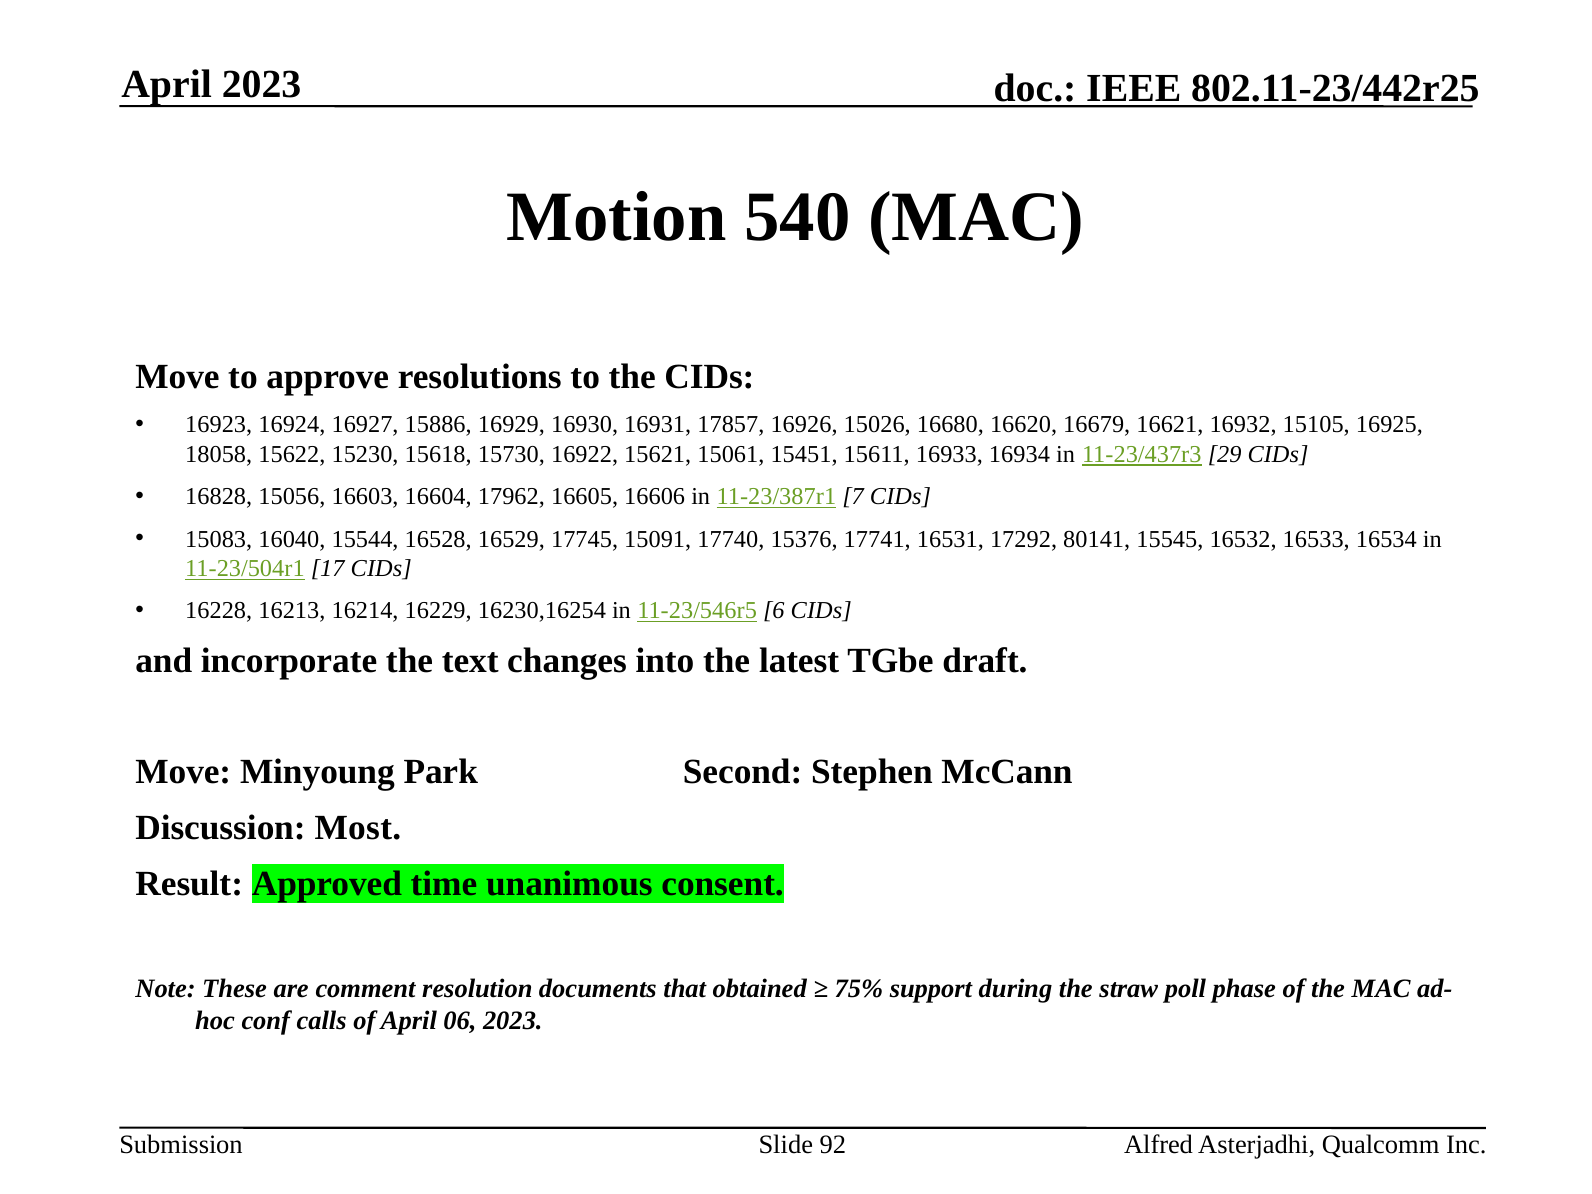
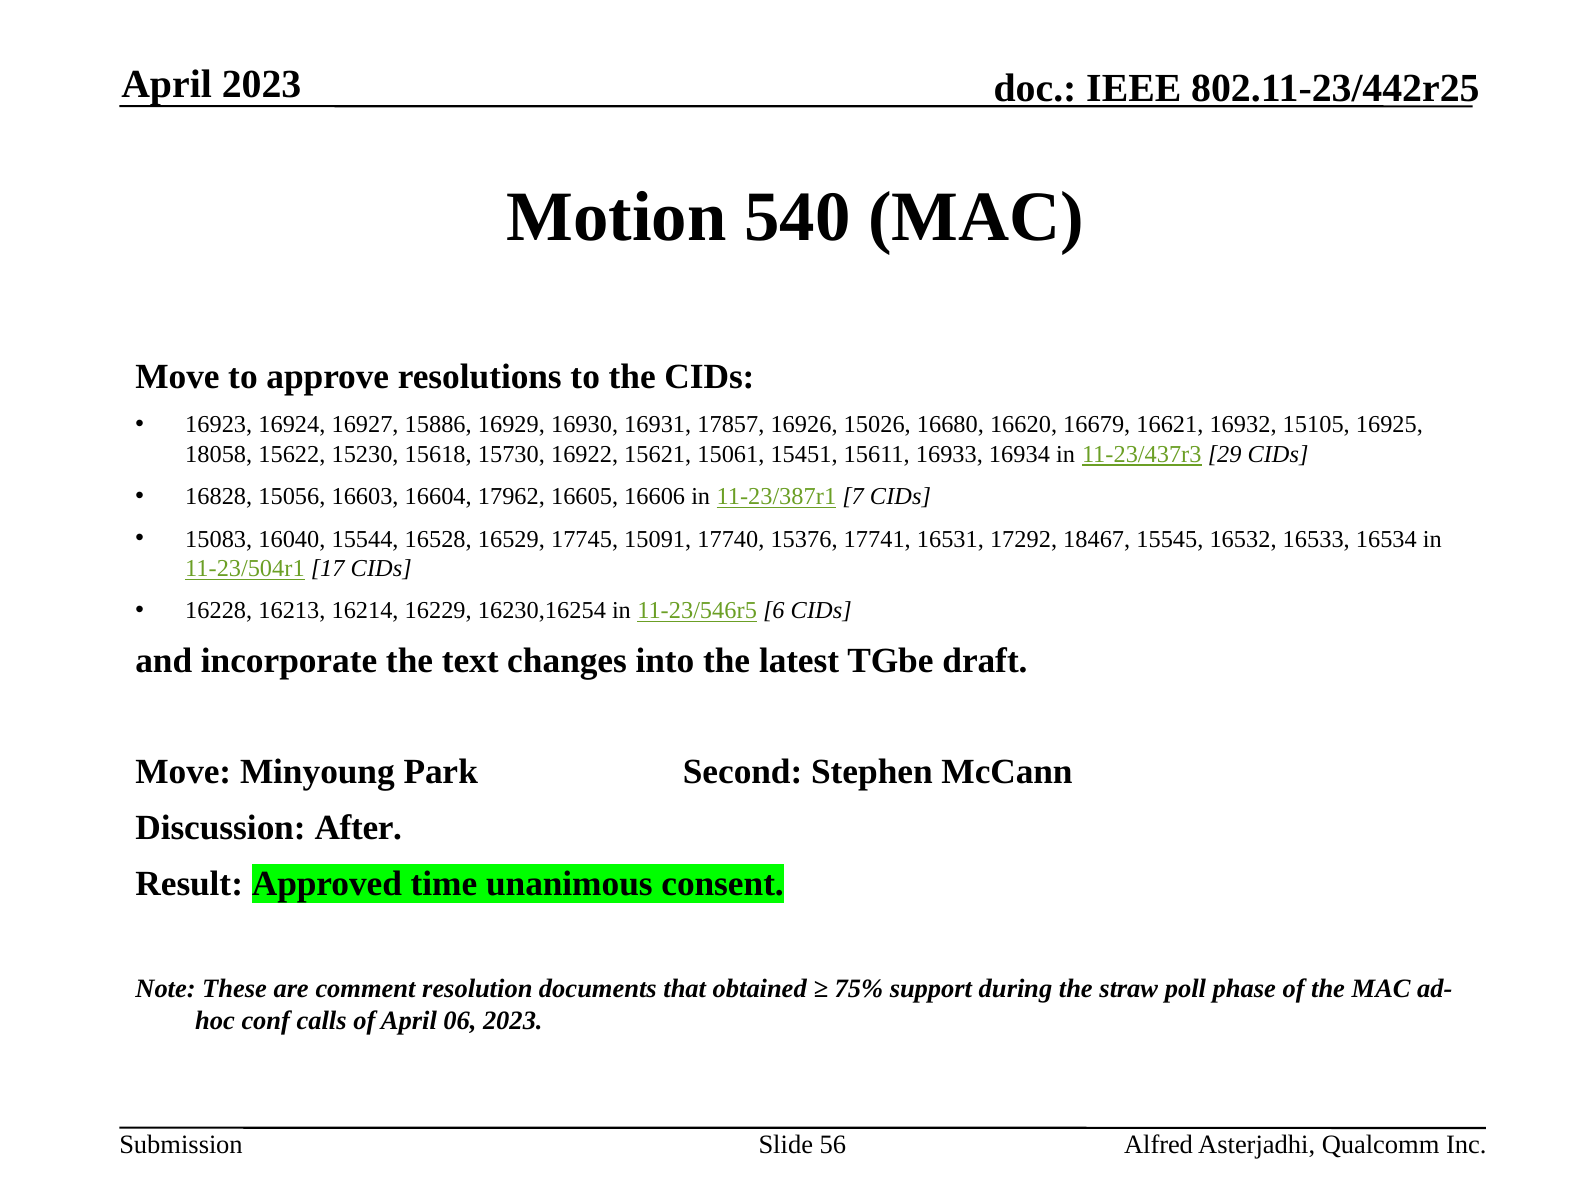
80141: 80141 -> 18467 (1097, 539)
Most: Most -> After (358, 828)
92: 92 -> 56 (833, 1145)
